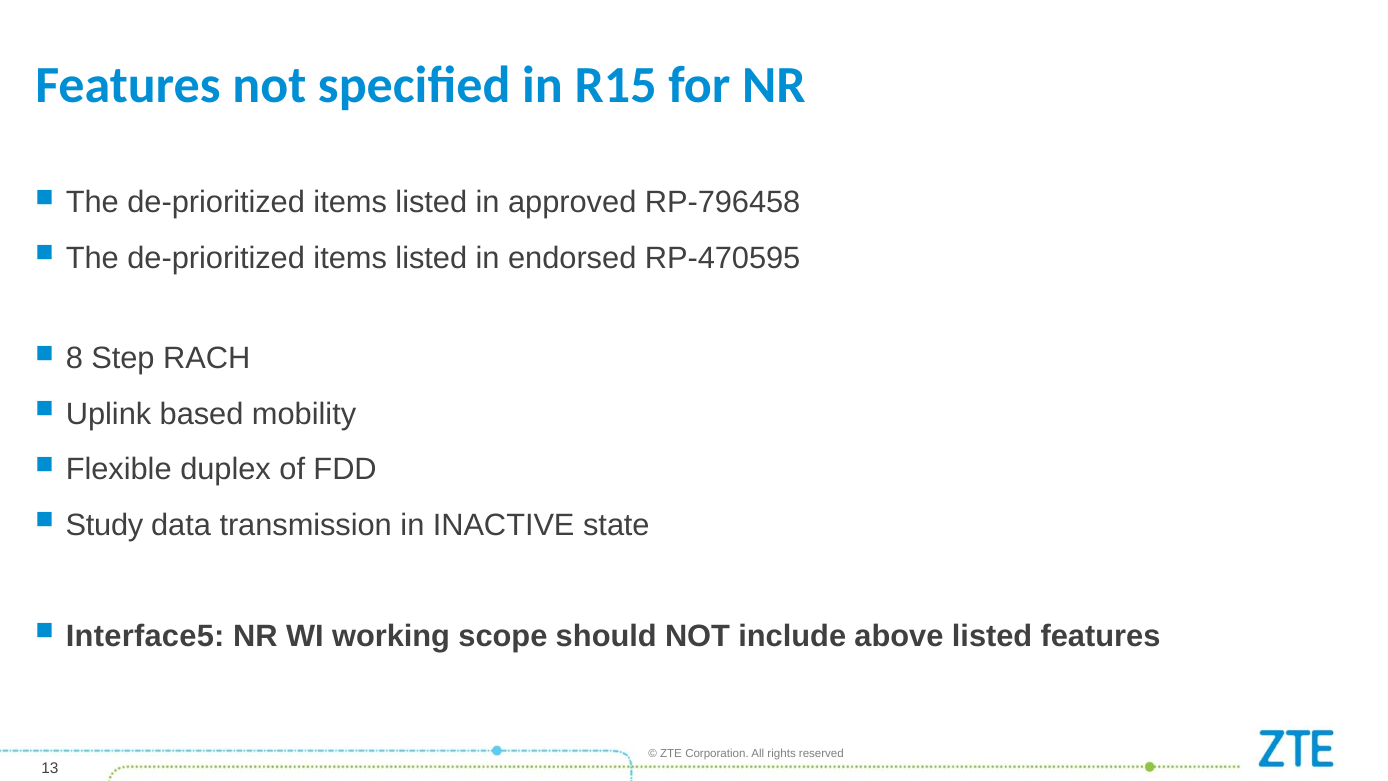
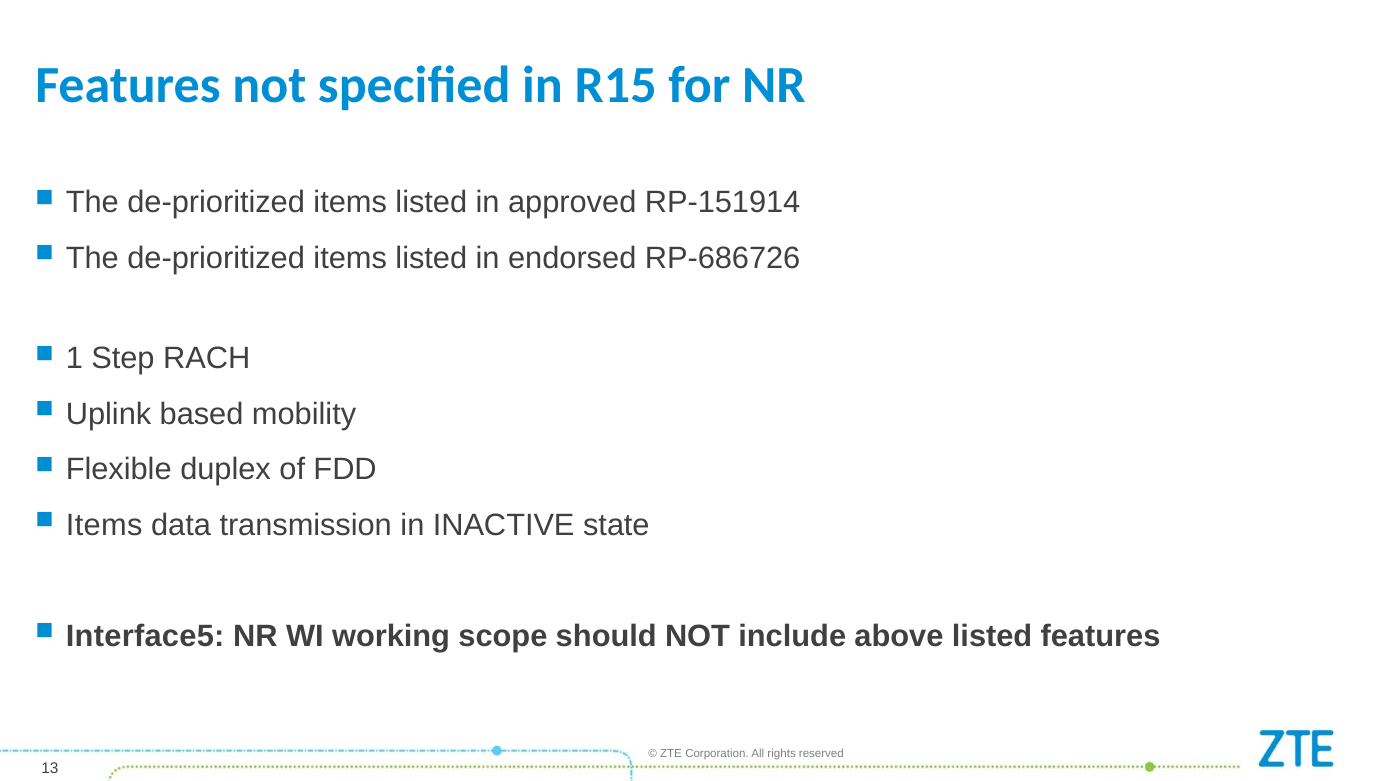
RP-796458: RP-796458 -> RP-151914 (723, 203)
RP-470595: RP-470595 -> RP-686726 (723, 258)
8: 8 -> 1 (74, 359)
Study: Study -> Items (104, 525)
